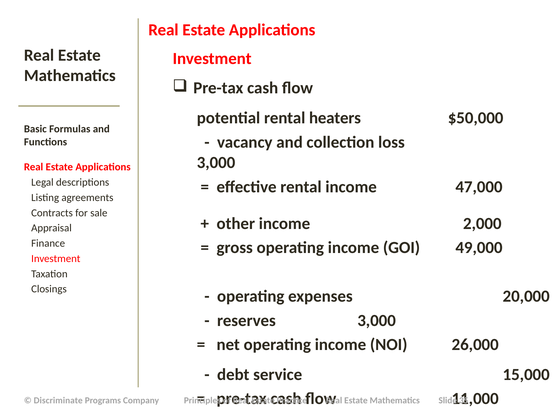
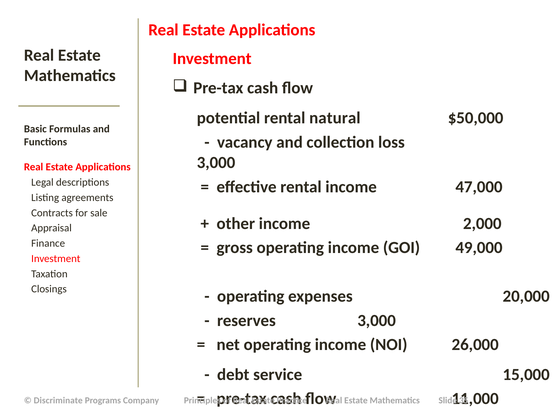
heaters: heaters -> natural (335, 118)
